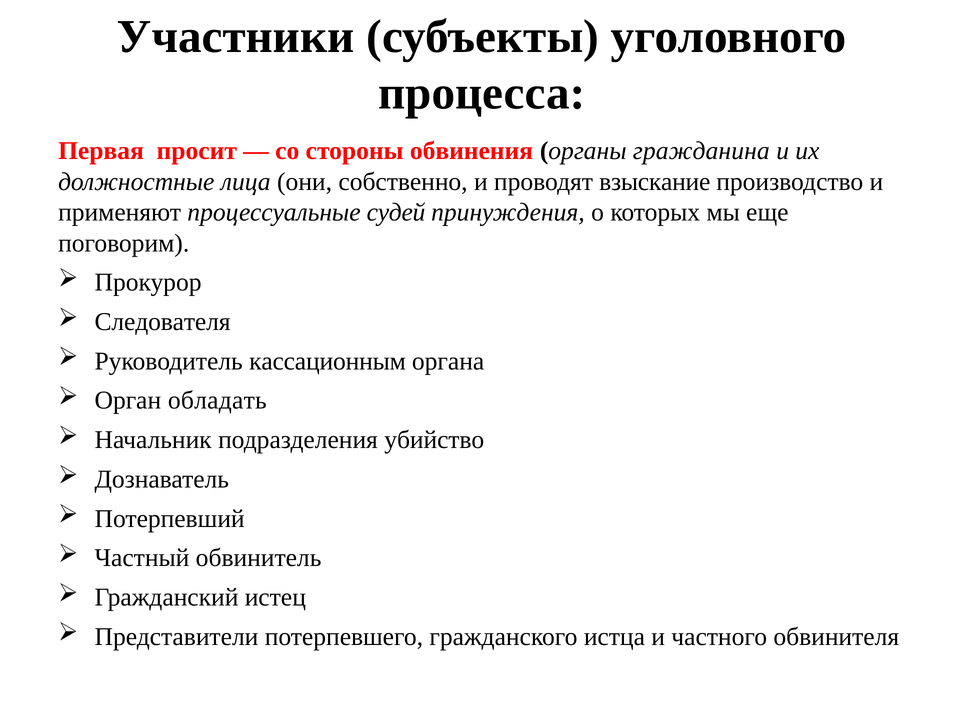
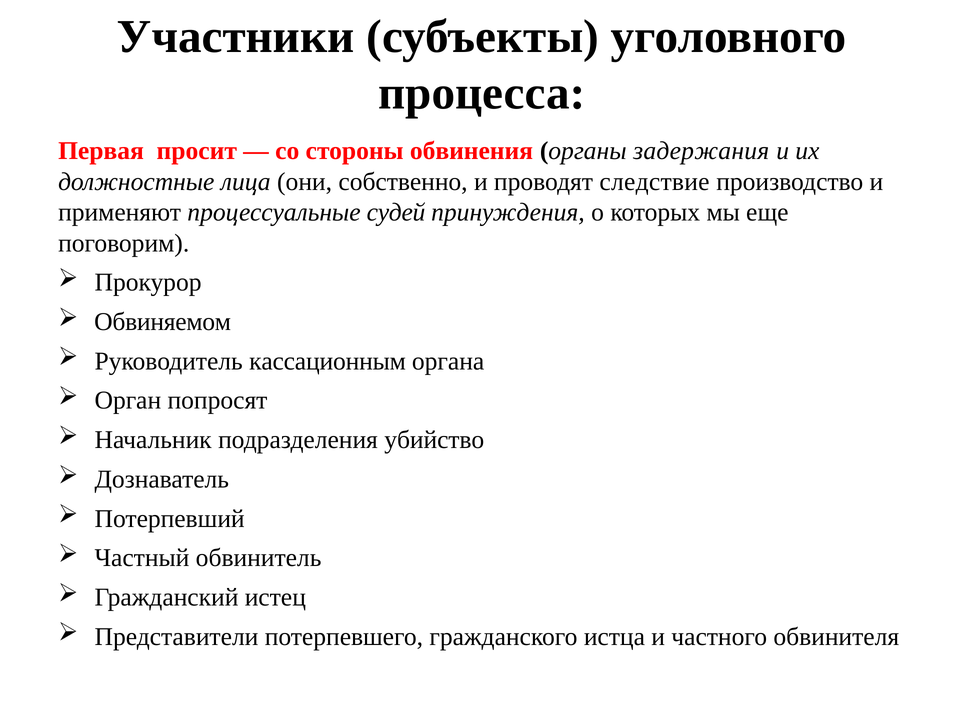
гражданина: гражданина -> задержания (701, 151)
взыскание: взыскание -> следствие (655, 182)
Следователя: Следователя -> Обвиняемом (163, 322)
обладать: обладать -> попросят (217, 400)
